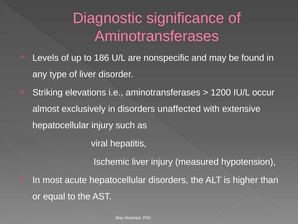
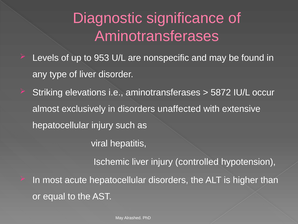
186: 186 -> 953 (102, 58)
1200: 1200 -> 5872 (221, 92)
measured: measured -> controlled (197, 161)
